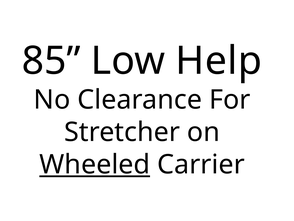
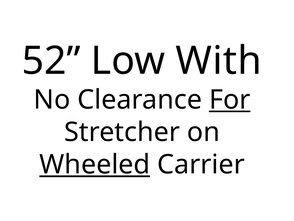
85: 85 -> 52 (51, 61)
Help: Help -> With (219, 61)
For underline: none -> present (230, 100)
